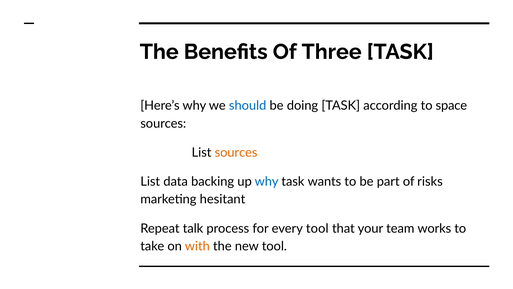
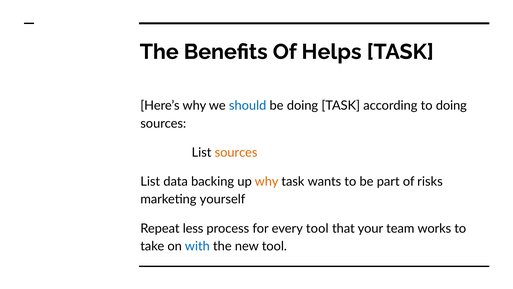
Three: Three -> Helps (332, 52)
to space: space -> doing (451, 106)
why colour: blue -> orange (267, 181)
hesitant: hesitant -> yourself (223, 199)
talk: talk -> less (193, 228)
with colour: orange -> blue (197, 246)
